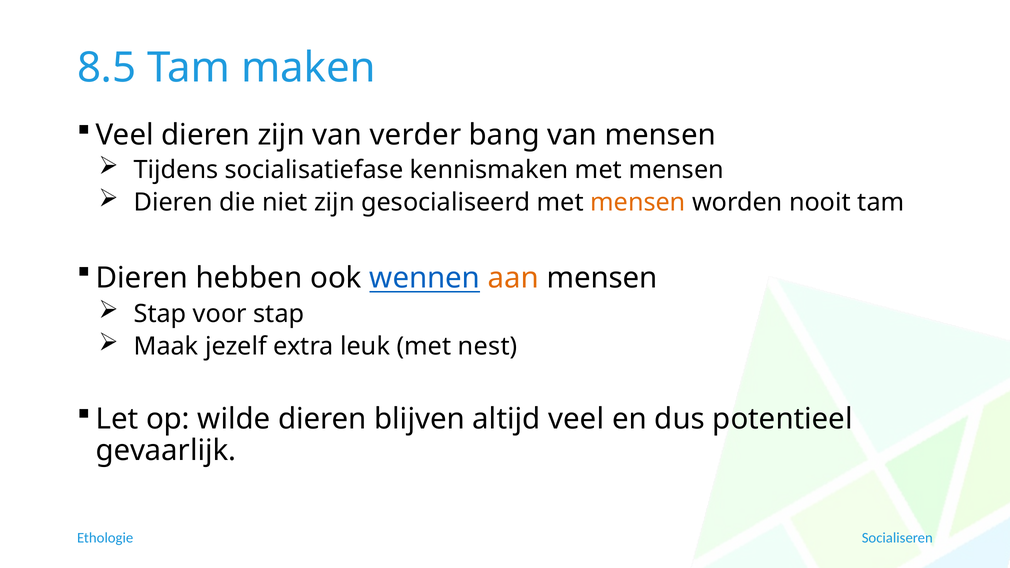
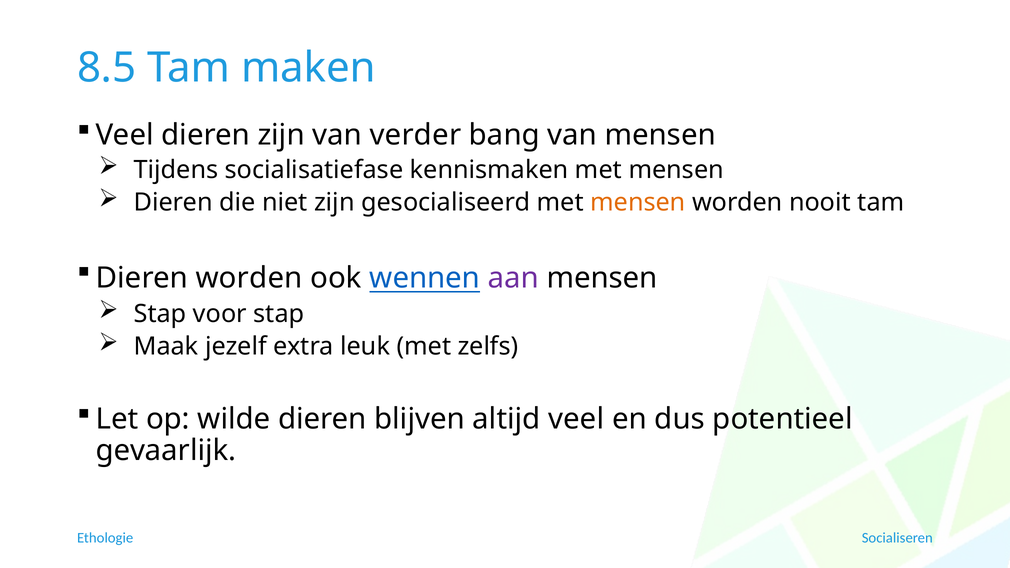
Dieren hebben: hebben -> worden (249, 278)
aan colour: orange -> purple (513, 278)
nest: nest -> zelfs (488, 346)
